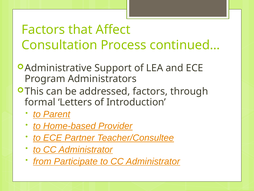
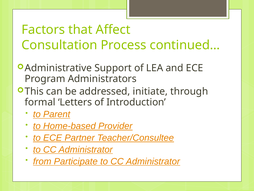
addressed factors: factors -> initiate (150, 91)
